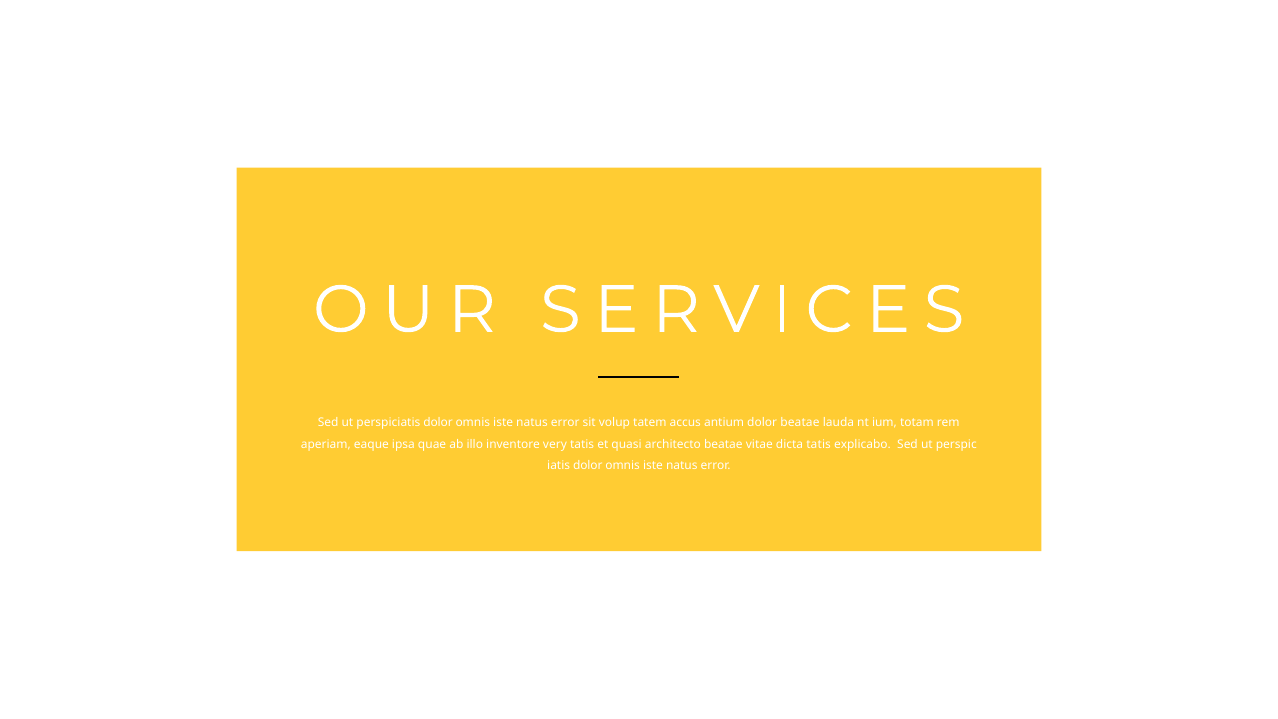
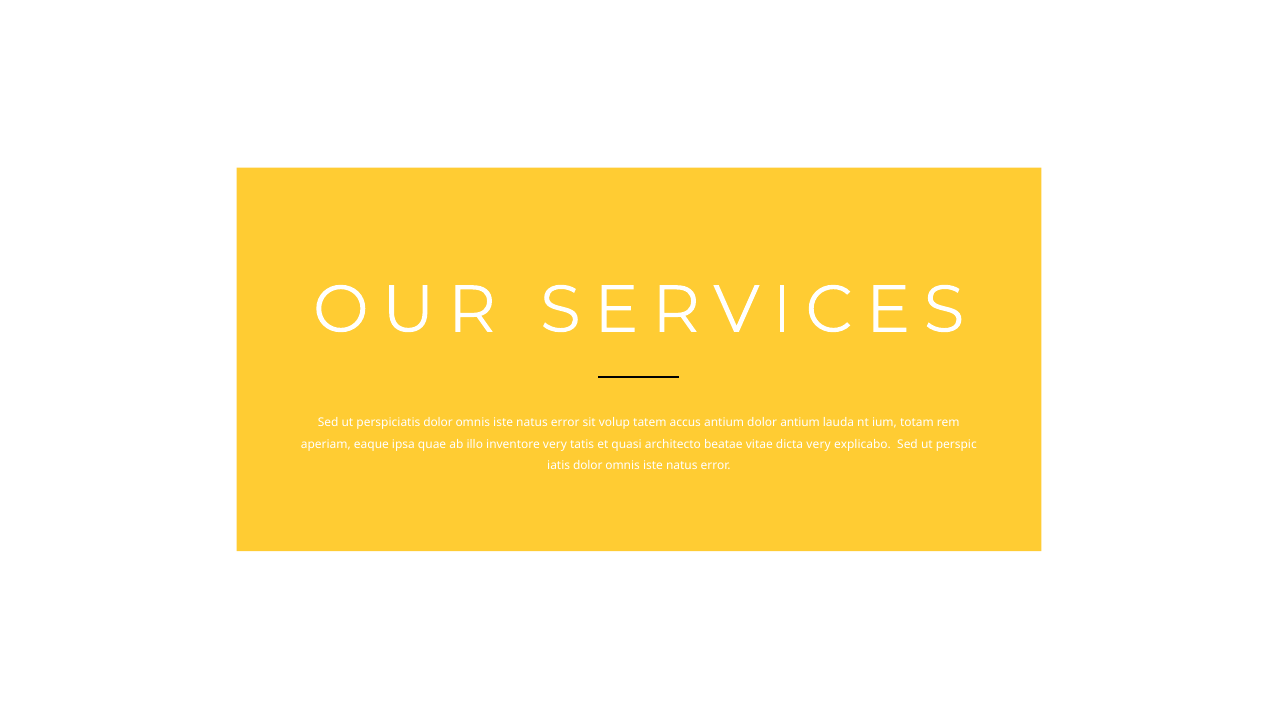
dolor beatae: beatae -> antium (800, 423)
dicta tatis: tatis -> very (819, 444)
